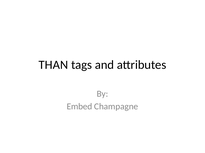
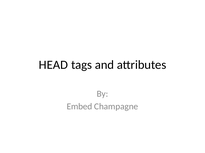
THAN: THAN -> HEAD (53, 65)
